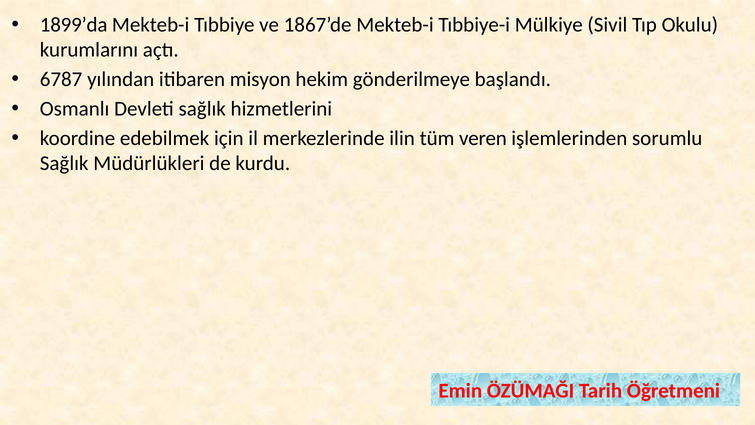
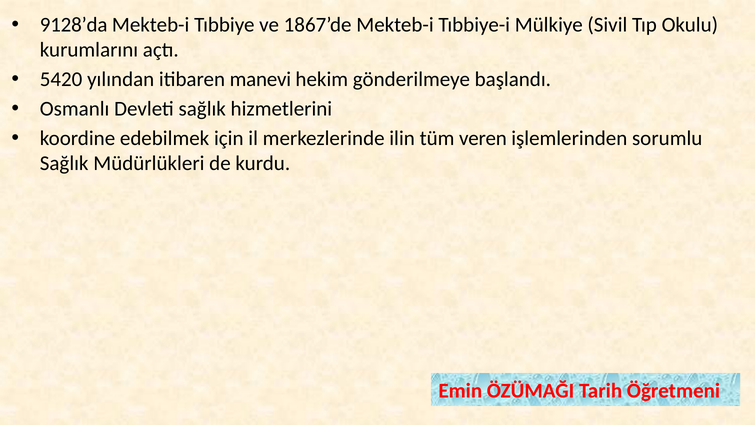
1899’da: 1899’da -> 9128’da (74, 25)
6787: 6787 -> 5420 (61, 79)
misyon: misyon -> manevi (260, 79)
